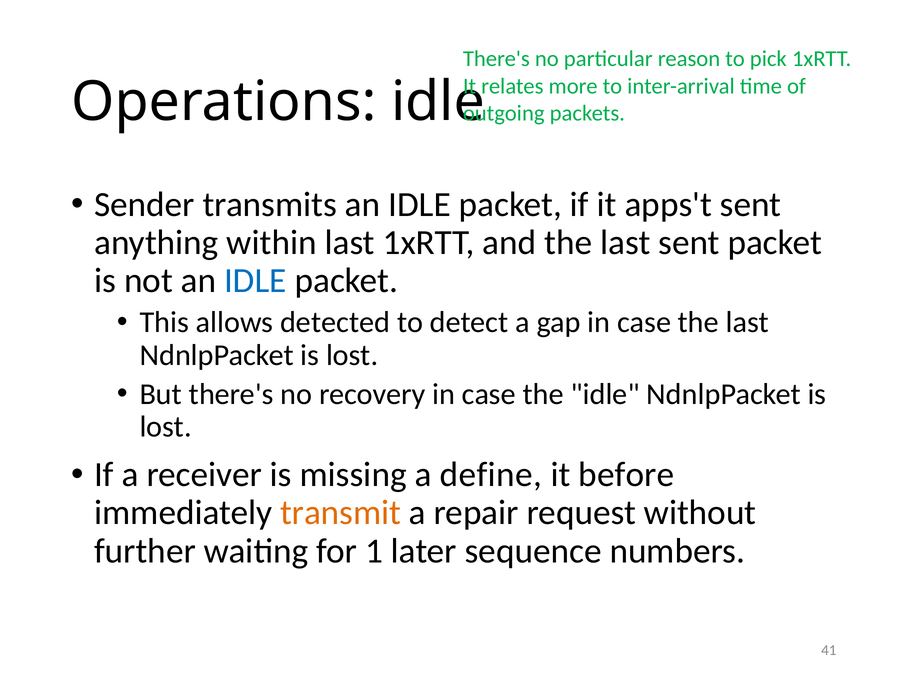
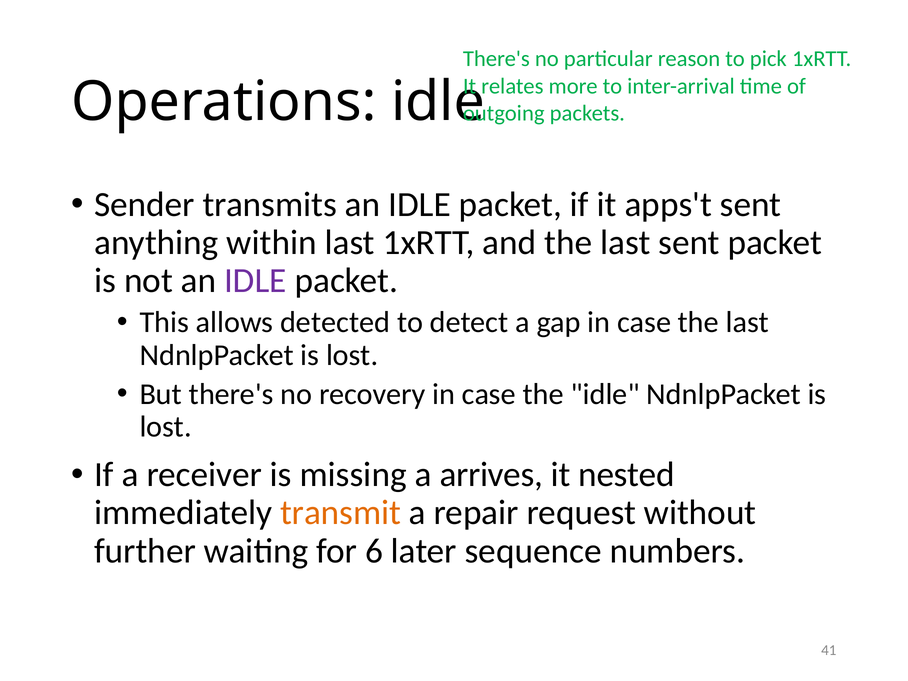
IDLE colour: blue -> purple (255, 281)
define: define -> arrives (491, 475)
before: before -> nested (627, 475)
1: 1 -> 6 (374, 551)
